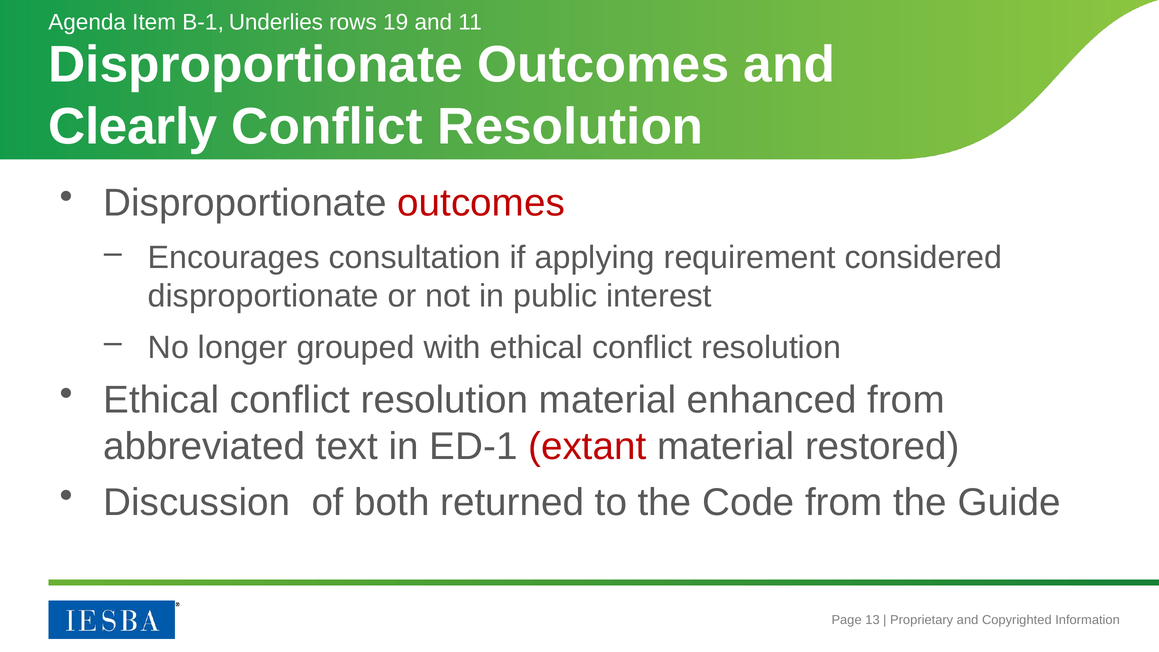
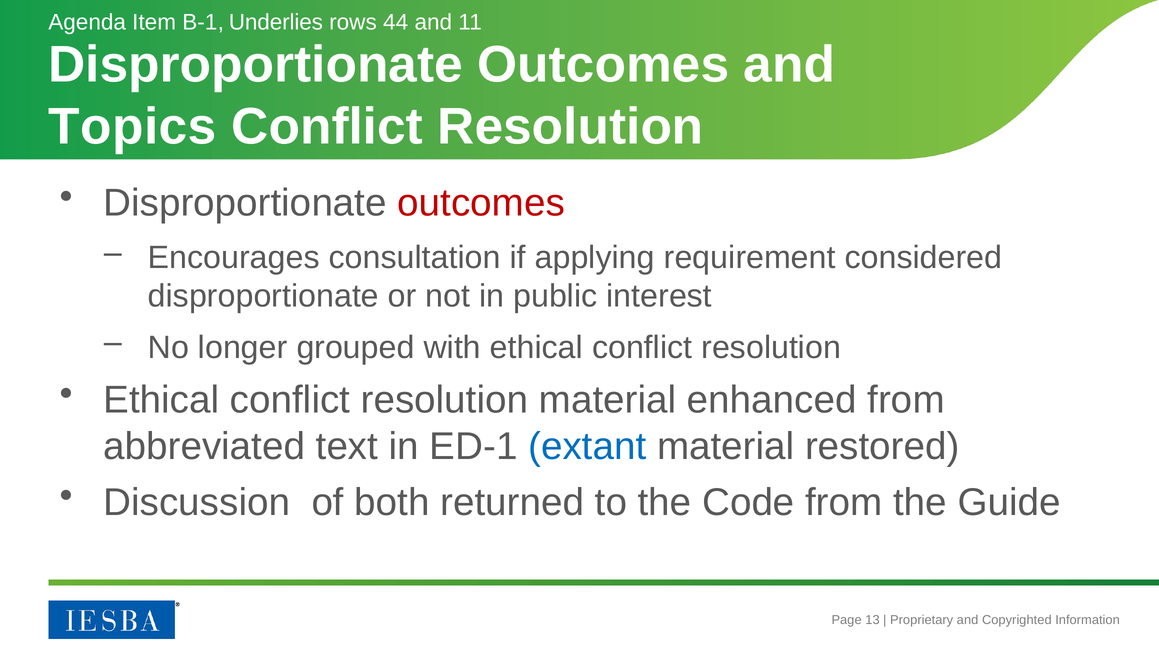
19: 19 -> 44 (396, 22)
Clearly: Clearly -> Topics (132, 127)
extant colour: red -> blue (587, 446)
